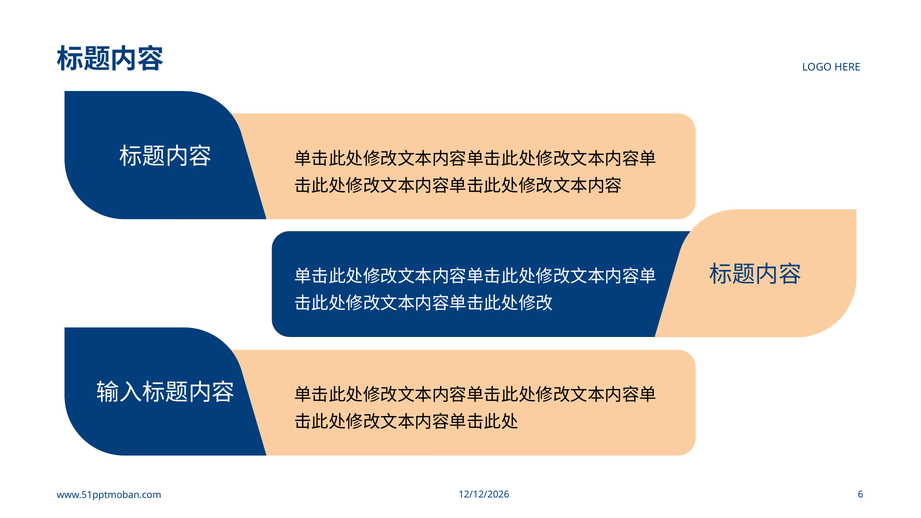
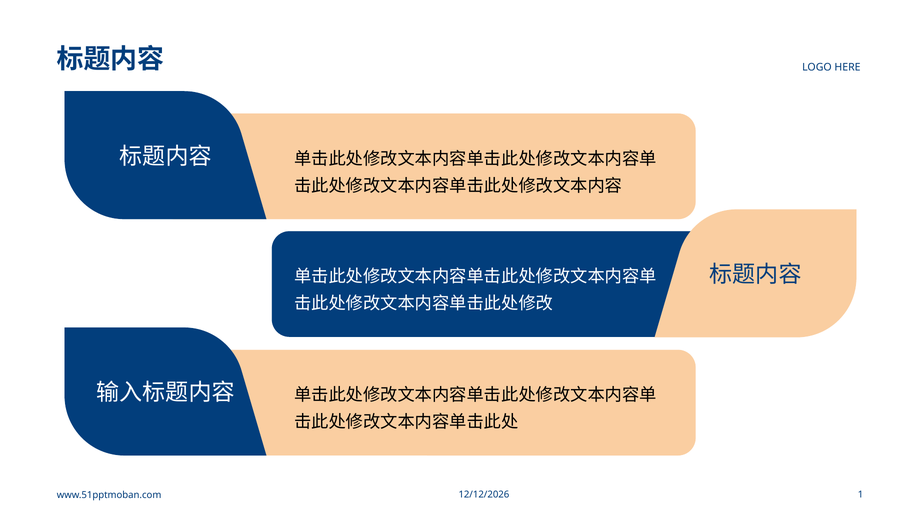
6: 6 -> 1 (861, 494)
